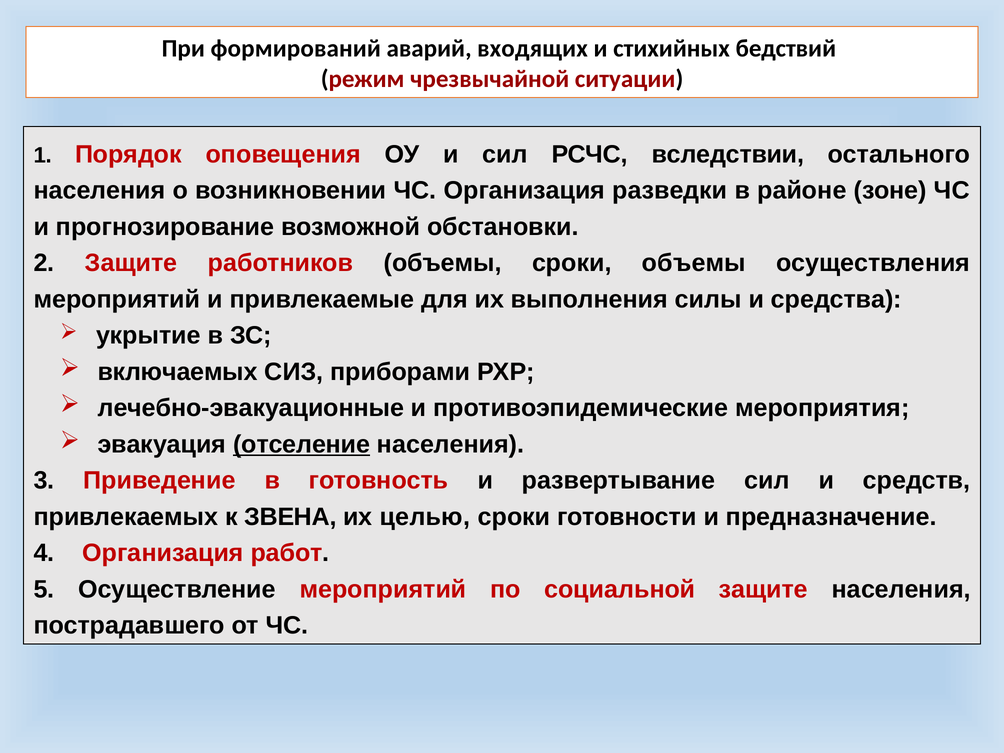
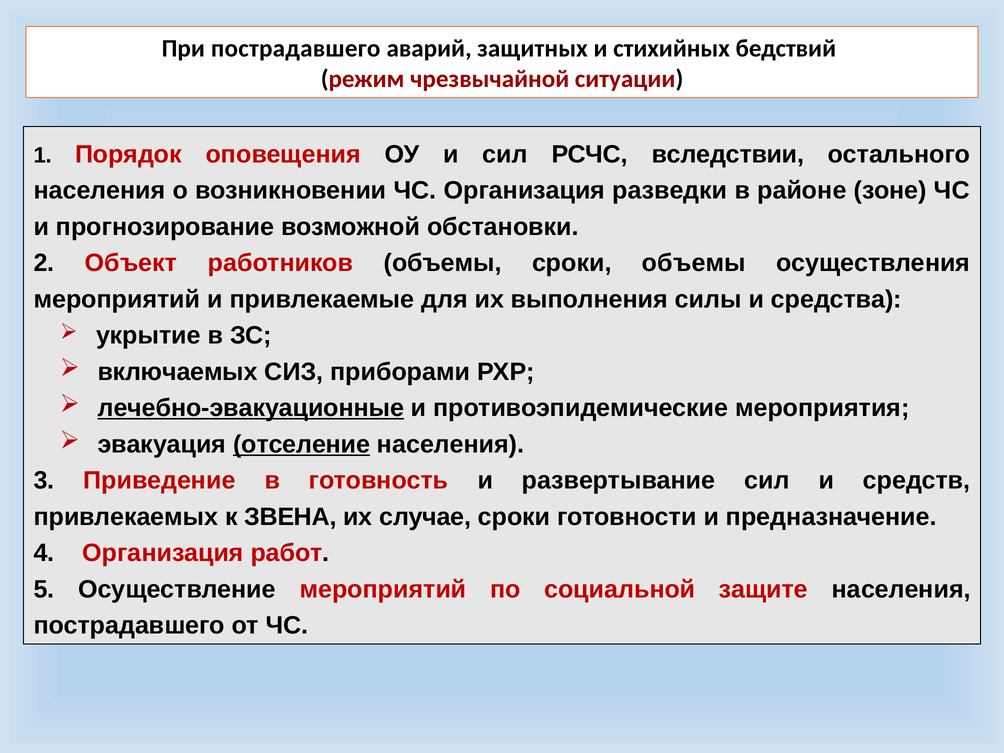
При формирований: формирований -> пострадавшего (296, 49)
входящих: входящих -> защитных (532, 49)
2 Защите: Защите -> Объект (131, 263)
лечебно-эвакуационные underline: none -> present (251, 408)
целью: целью -> случае (425, 517)
